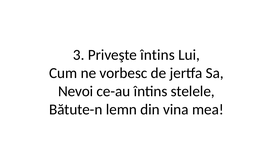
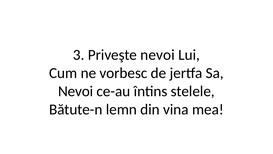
Priveşte întins: întins -> nevoi (158, 55)
